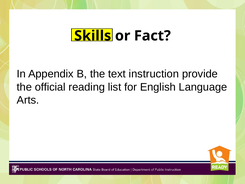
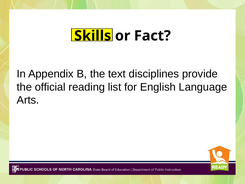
instruction: instruction -> disciplines (154, 74)
